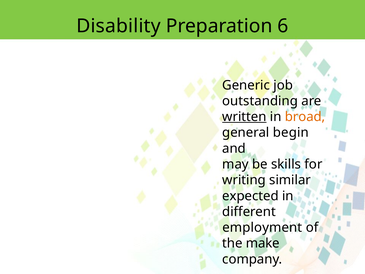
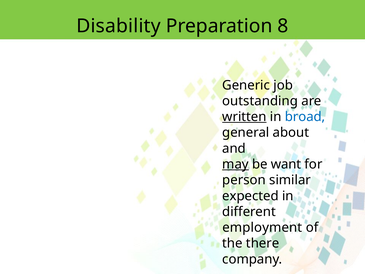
6: 6 -> 8 (283, 26)
broad colour: orange -> blue (305, 117)
begin: begin -> about (291, 132)
may underline: none -> present (235, 164)
skills: skills -> want (286, 164)
writing: writing -> person (244, 180)
make: make -> there (263, 243)
